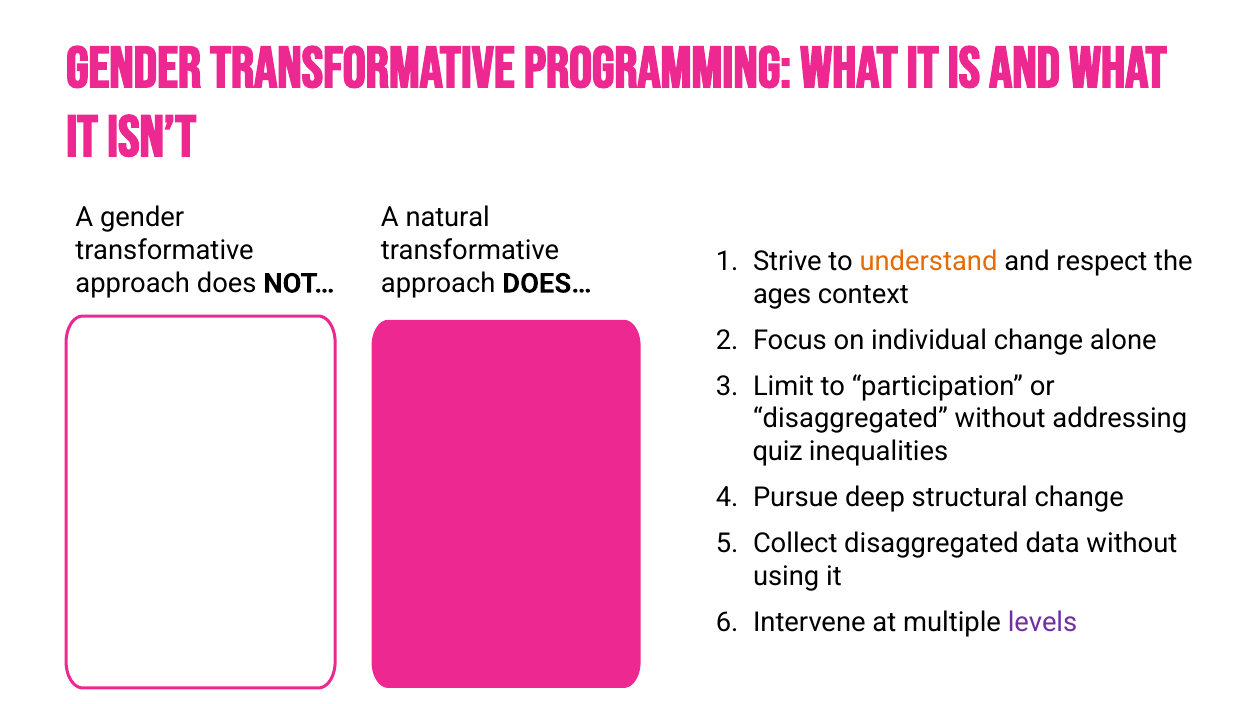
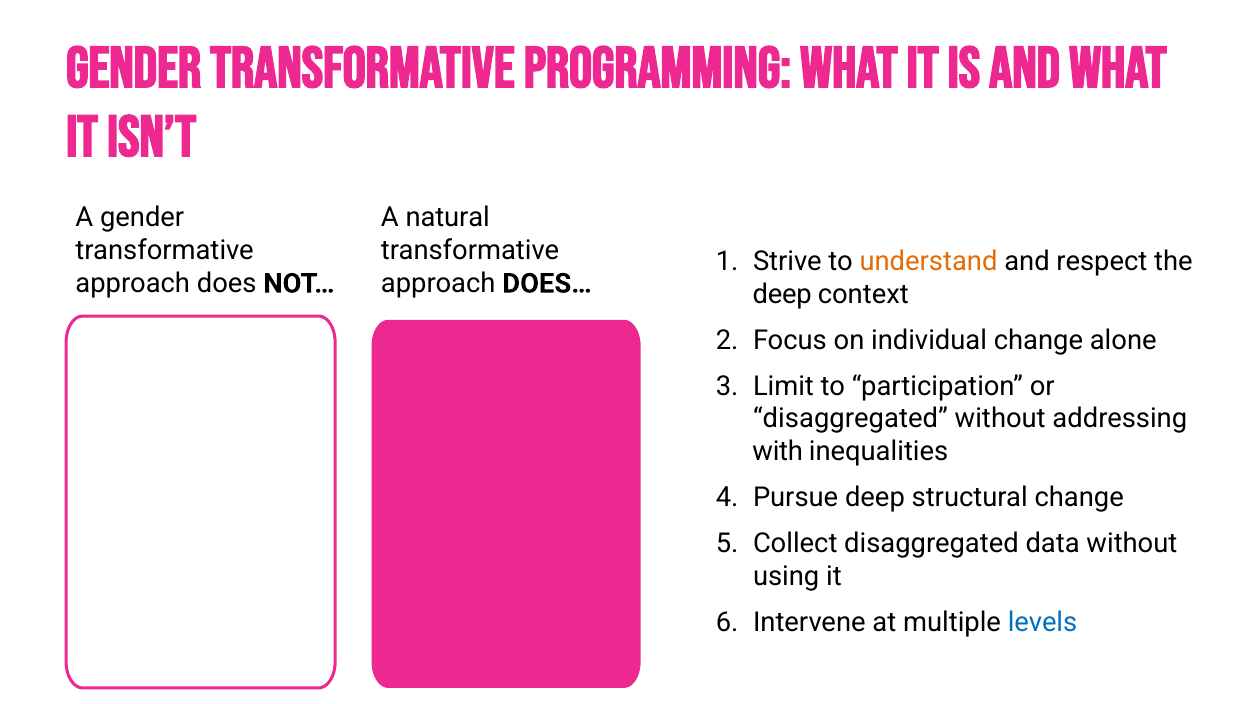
ages: ages -> deep (782, 294)
quiz: quiz -> with (778, 452)
levels colour: purple -> blue (1042, 623)
